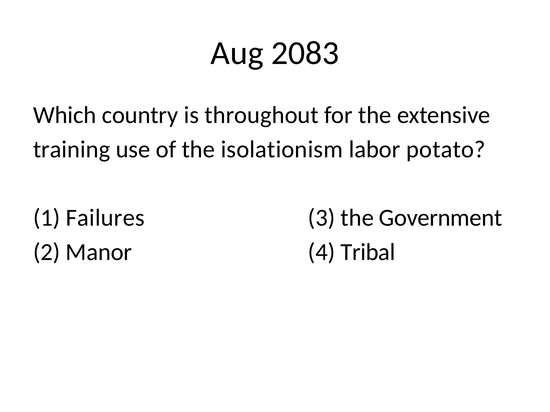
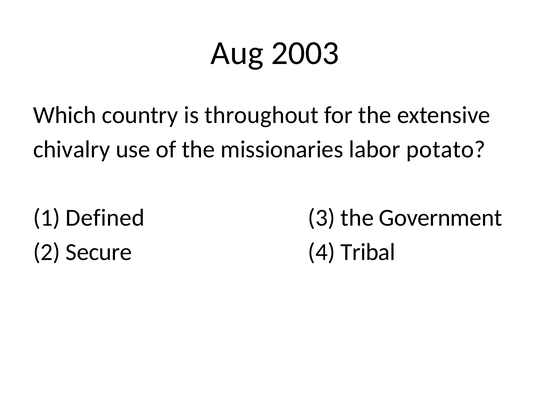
2083: 2083 -> 2003 (305, 53)
training: training -> chivalry (72, 150)
isolationism: isolationism -> missionaries (282, 150)
Failures: Failures -> Defined (105, 218)
Manor: Manor -> Secure (99, 252)
